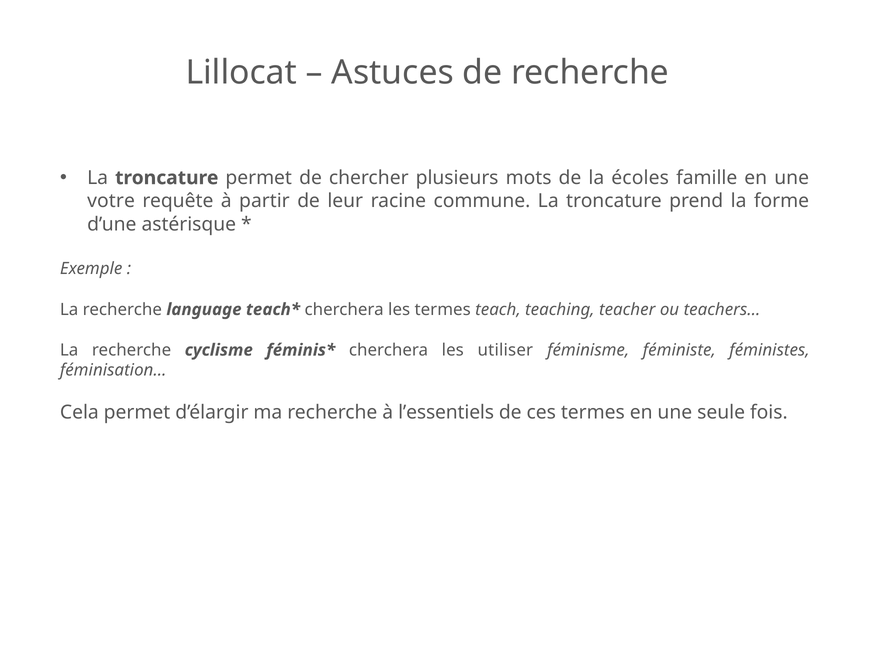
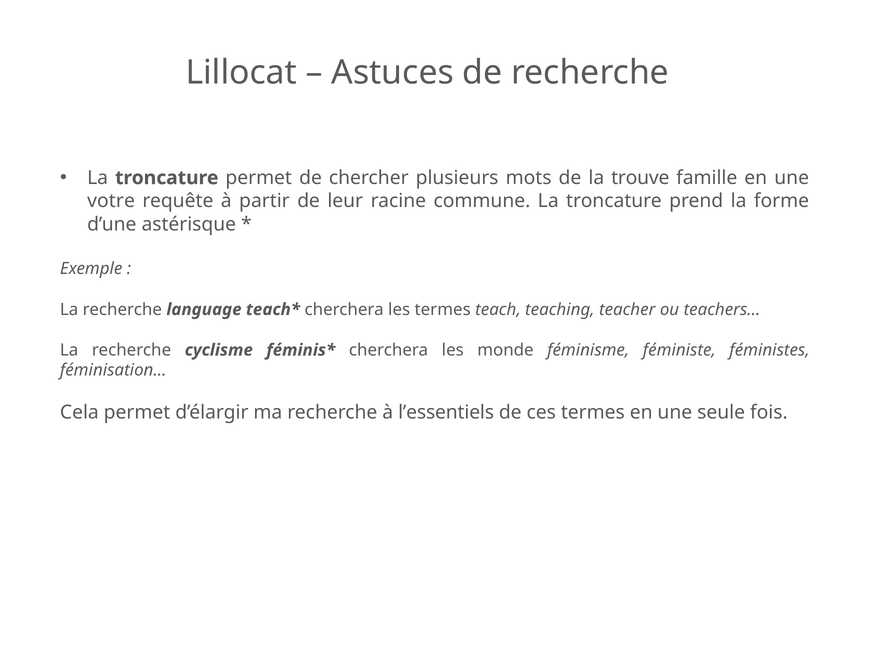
écoles: écoles -> trouve (640, 178)
utiliser: utiliser -> monde (505, 350)
